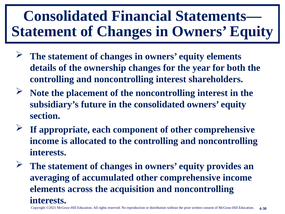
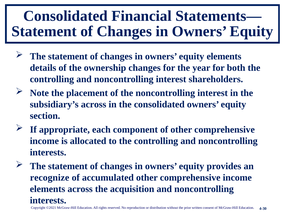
subsidiary’s future: future -> across (94, 104)
averaging: averaging -> recognize (50, 177)
